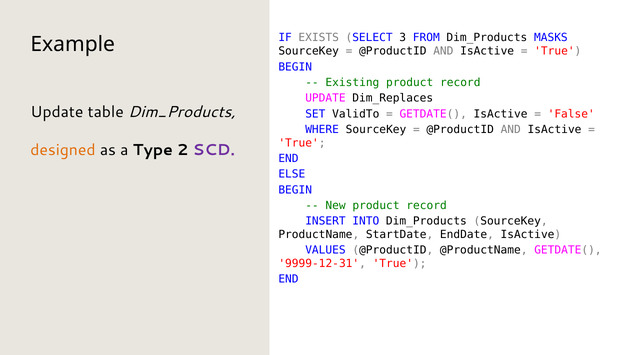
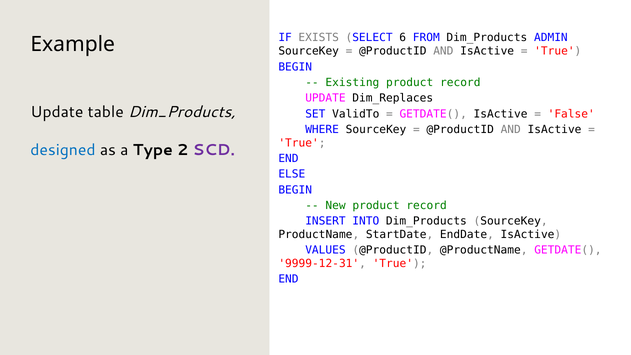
3: 3 -> 6 (403, 38)
MASKS: MASKS -> ADMIN (551, 38)
designed colour: orange -> blue (63, 150)
